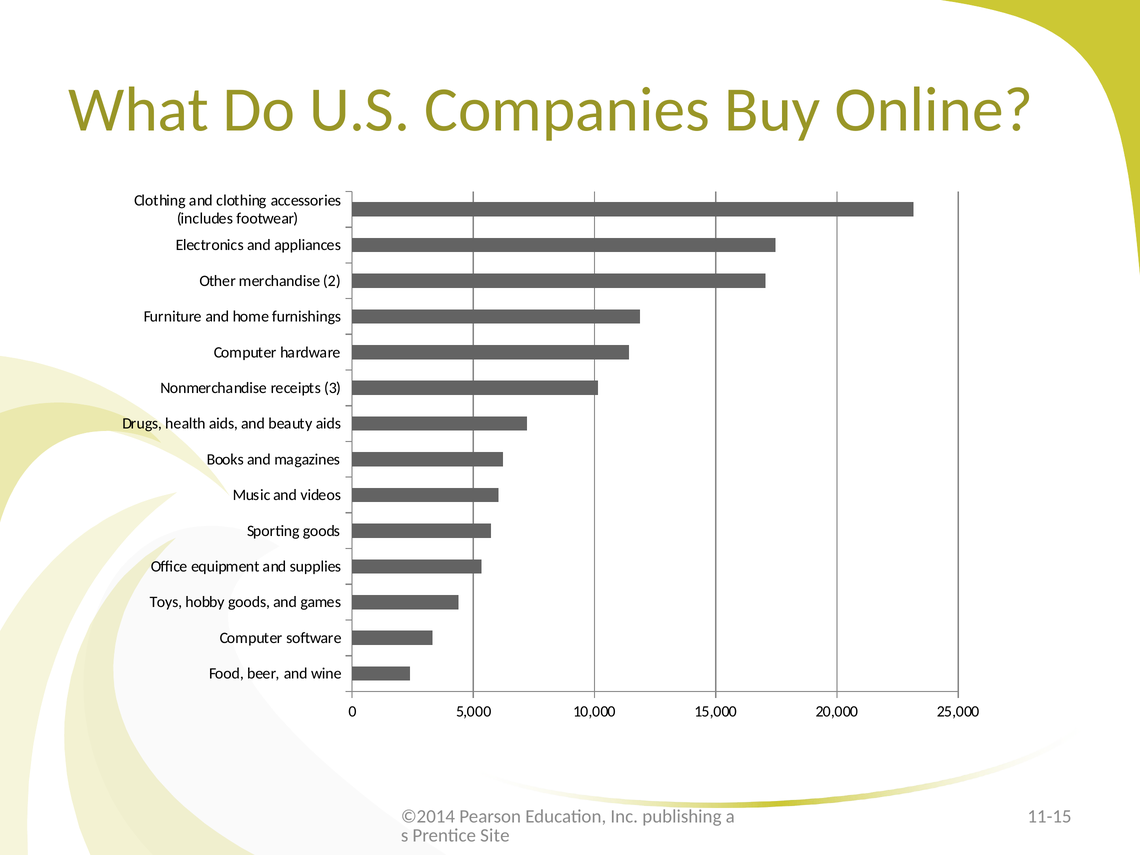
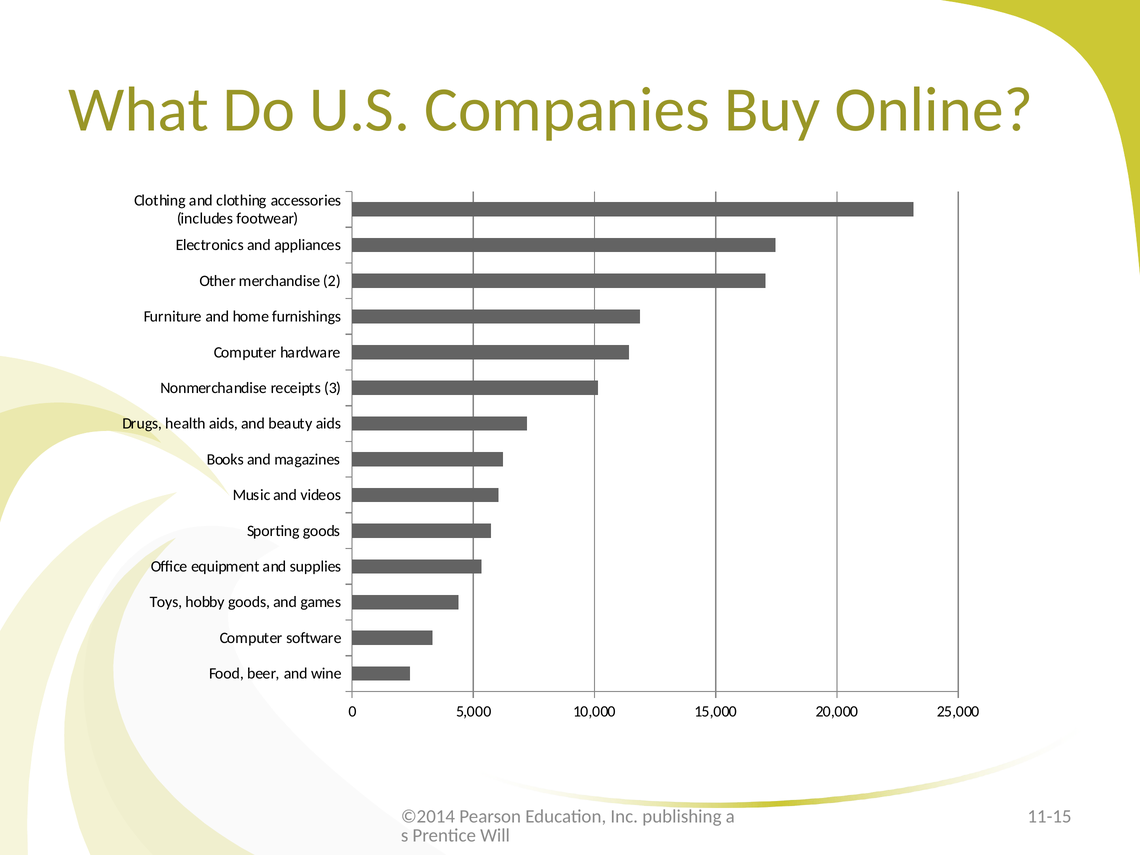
Site: Site -> Will (495, 835)
